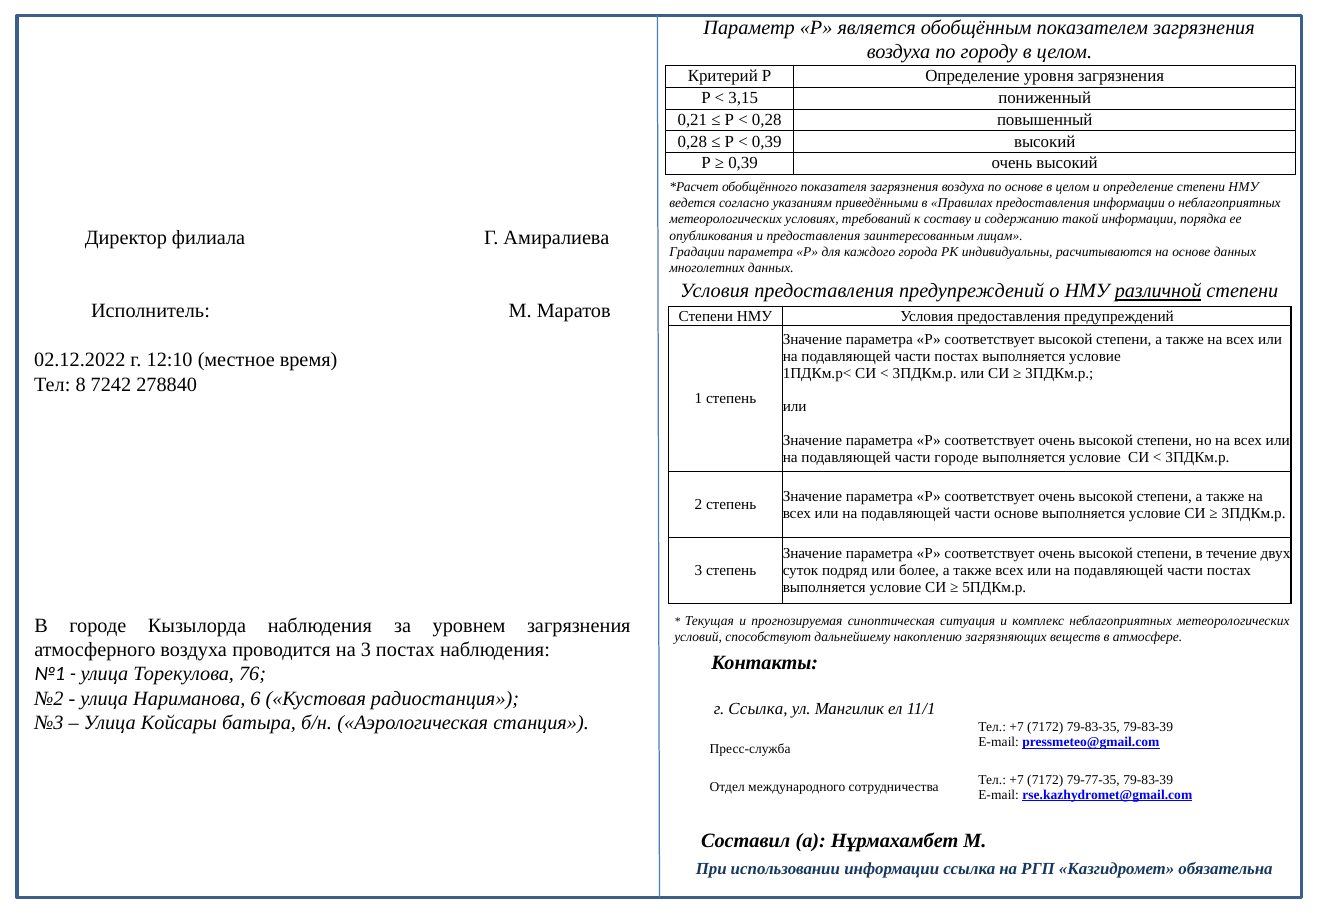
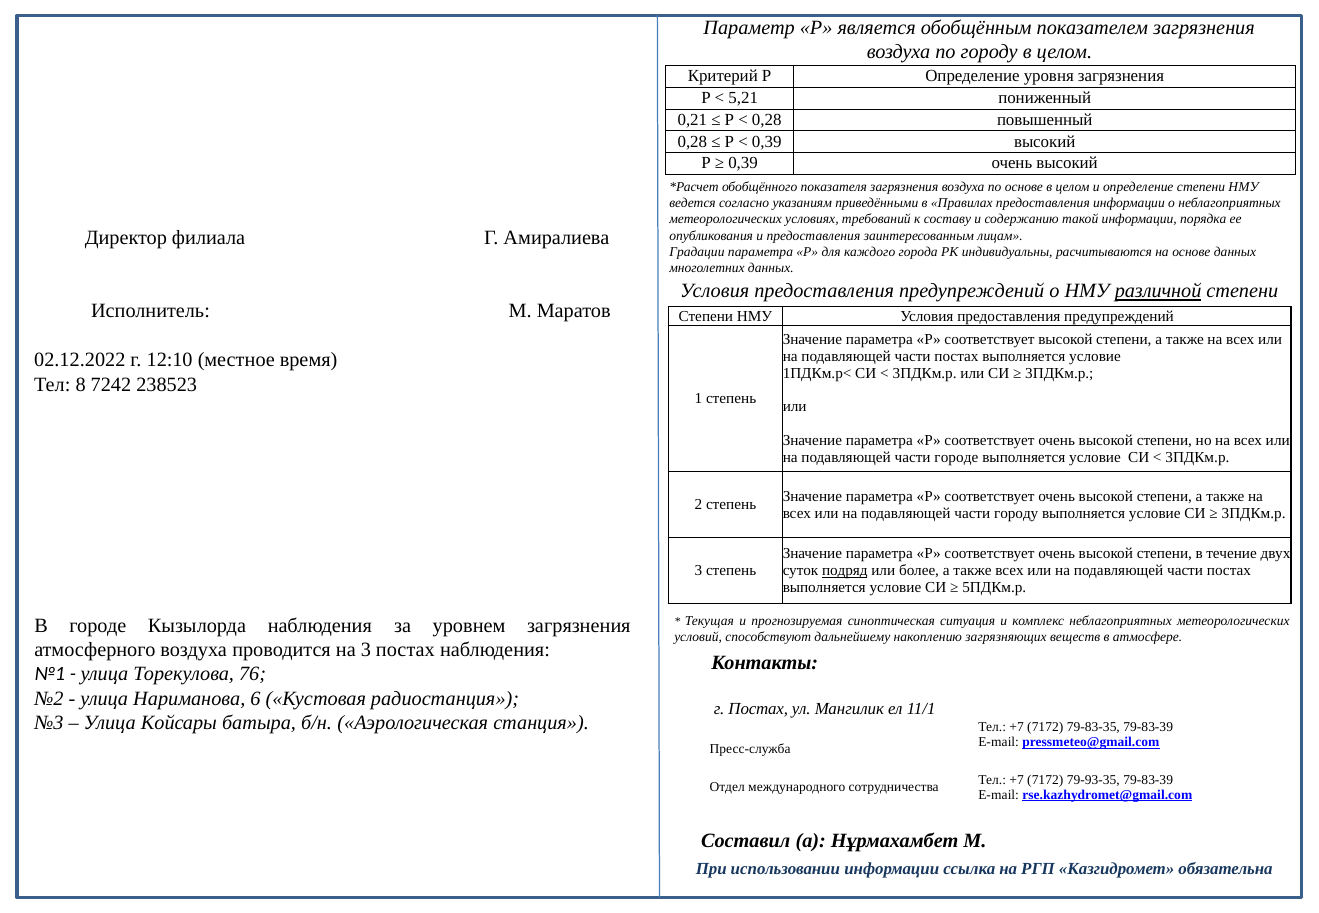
3,15: 3,15 -> 5,21 (743, 98)
278840: 278840 -> 238523 (167, 384)
части основе: основе -> городу (1016, 513)
подряд underline: none -> present (845, 571)
г Ссылка: Ссылка -> Постах (758, 709)
79-77-35: 79-77-35 -> 79-93-35 (1093, 780)
